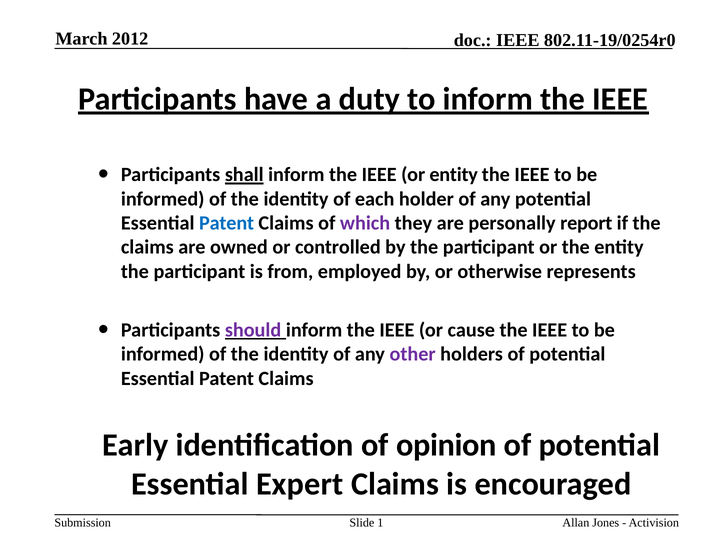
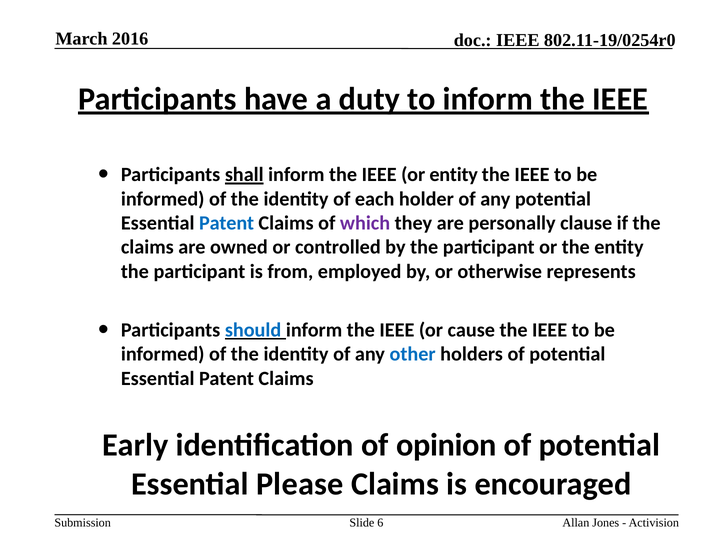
2012: 2012 -> 2016 (130, 39)
report: report -> clause (586, 223)
should colour: purple -> blue (253, 330)
other colour: purple -> blue (413, 354)
Expert: Expert -> Please (300, 484)
1: 1 -> 6 (380, 523)
